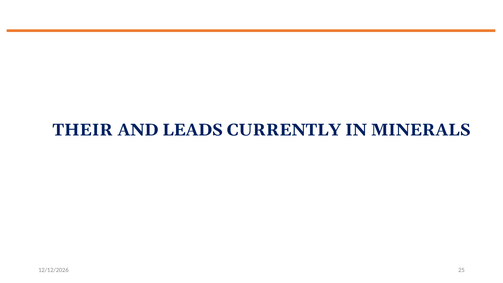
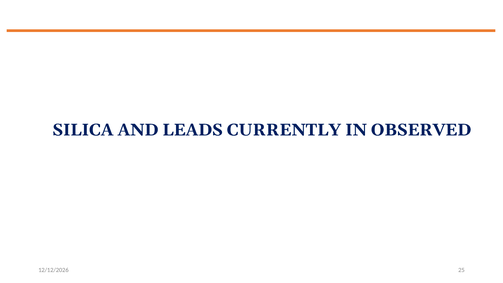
THEIR: THEIR -> SILICA (83, 130)
MINERALS: MINERALS -> OBSERVED (421, 130)
